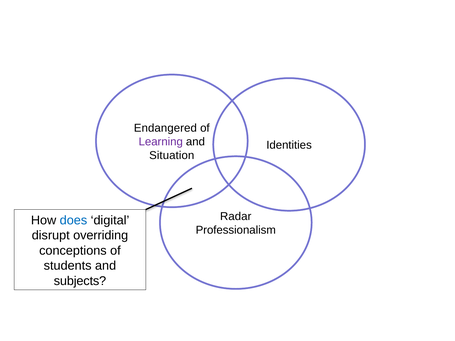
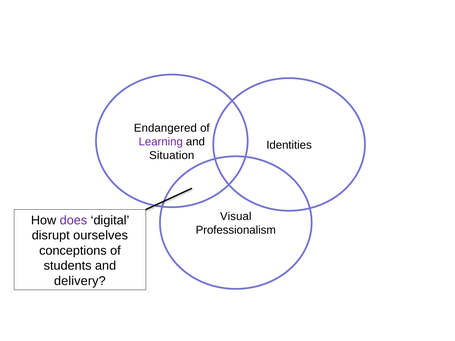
Radar: Radar -> Visual (236, 217)
does colour: blue -> purple (73, 220)
overriding: overriding -> ourselves (101, 236)
subjects: subjects -> delivery (80, 281)
